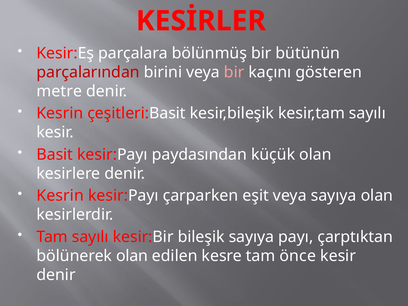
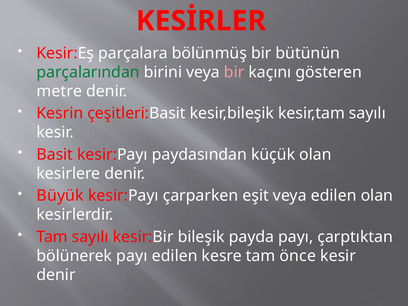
parçalarından colour: red -> green (88, 72)
Kesrin: Kesrin -> Büyük (60, 196)
veya sayıya: sayıya -> edilen (334, 196)
bileşik sayıya: sayıya -> payda (251, 237)
bölünerek olan: olan -> payı (132, 256)
